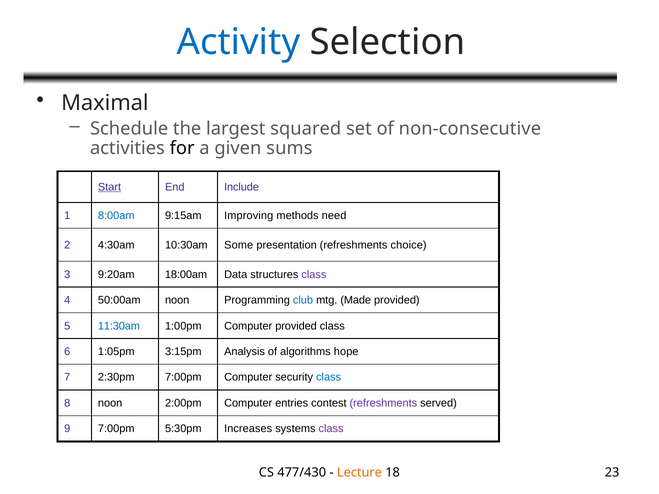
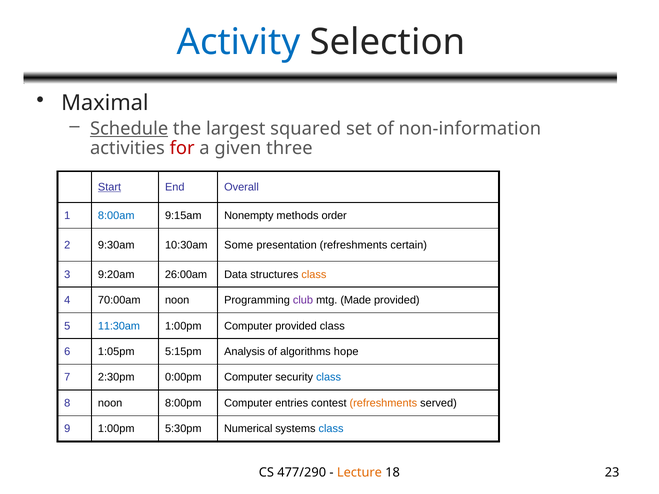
Schedule underline: none -> present (129, 129)
non-consecutive: non-consecutive -> non-information (470, 129)
for colour: black -> red (182, 148)
sums: sums -> three (289, 148)
Include: Include -> Overall (241, 187)
Improving: Improving -> Nonempty (249, 216)
need: need -> order (334, 216)
4:30am: 4:30am -> 9:30am (116, 245)
choice: choice -> certain (409, 245)
18:00am: 18:00am -> 26:00am (186, 275)
class colour: purple -> orange (314, 275)
50:00am: 50:00am -> 70:00am (119, 300)
club colour: blue -> purple (303, 300)
3:15pm: 3:15pm -> 5:15pm (183, 352)
2:30pm 7:00pm: 7:00pm -> 0:00pm (183, 378)
2:00pm: 2:00pm -> 8:00pm (183, 403)
refreshments colour: purple -> orange (383, 403)
9 7:00pm: 7:00pm -> 1:00pm (116, 429)
Increases: Increases -> Numerical (248, 429)
class colour: purple -> blue (331, 429)
477/430: 477/430 -> 477/290 (302, 473)
